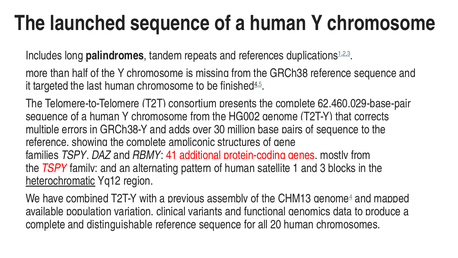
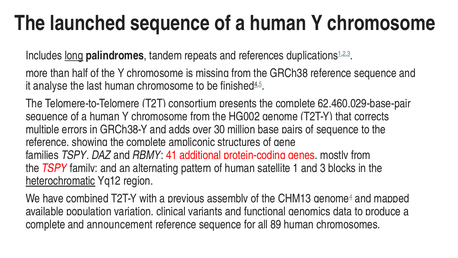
long underline: none -> present (74, 55)
targeted: targeted -> analyse (50, 86)
distinguishable: distinguishable -> announcement (120, 224)
20: 20 -> 89 (276, 224)
